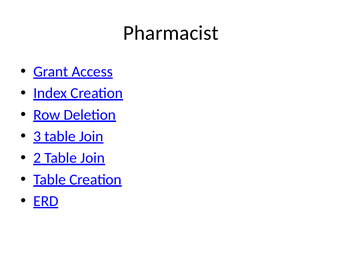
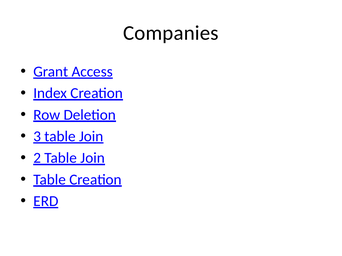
Pharmacist: Pharmacist -> Companies (171, 33)
